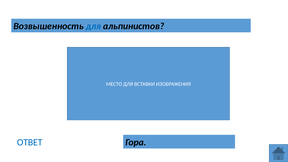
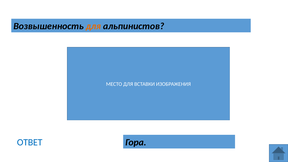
для colour: blue -> orange (93, 26)
